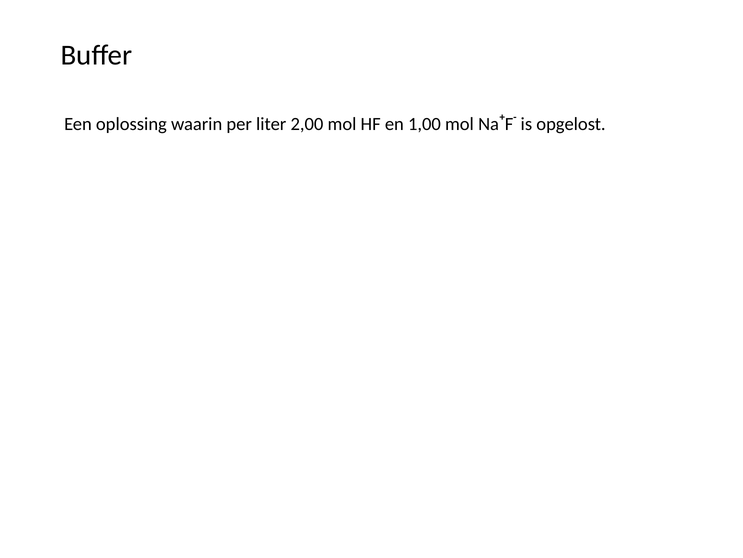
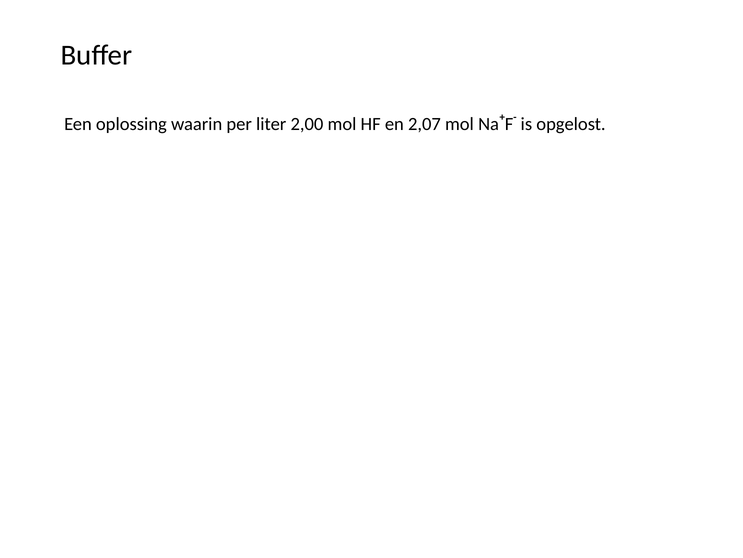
1,00: 1,00 -> 2,07 (424, 124)
